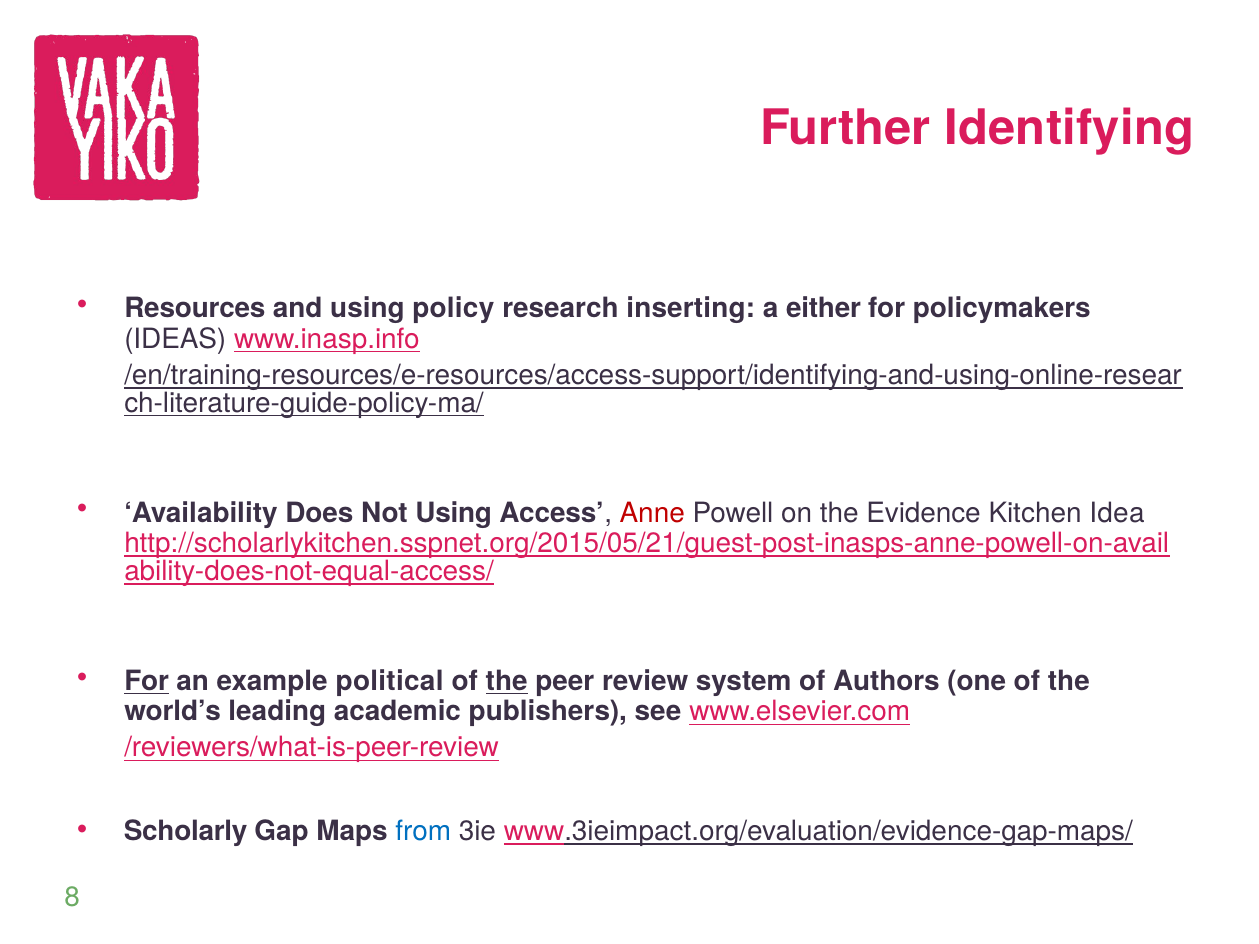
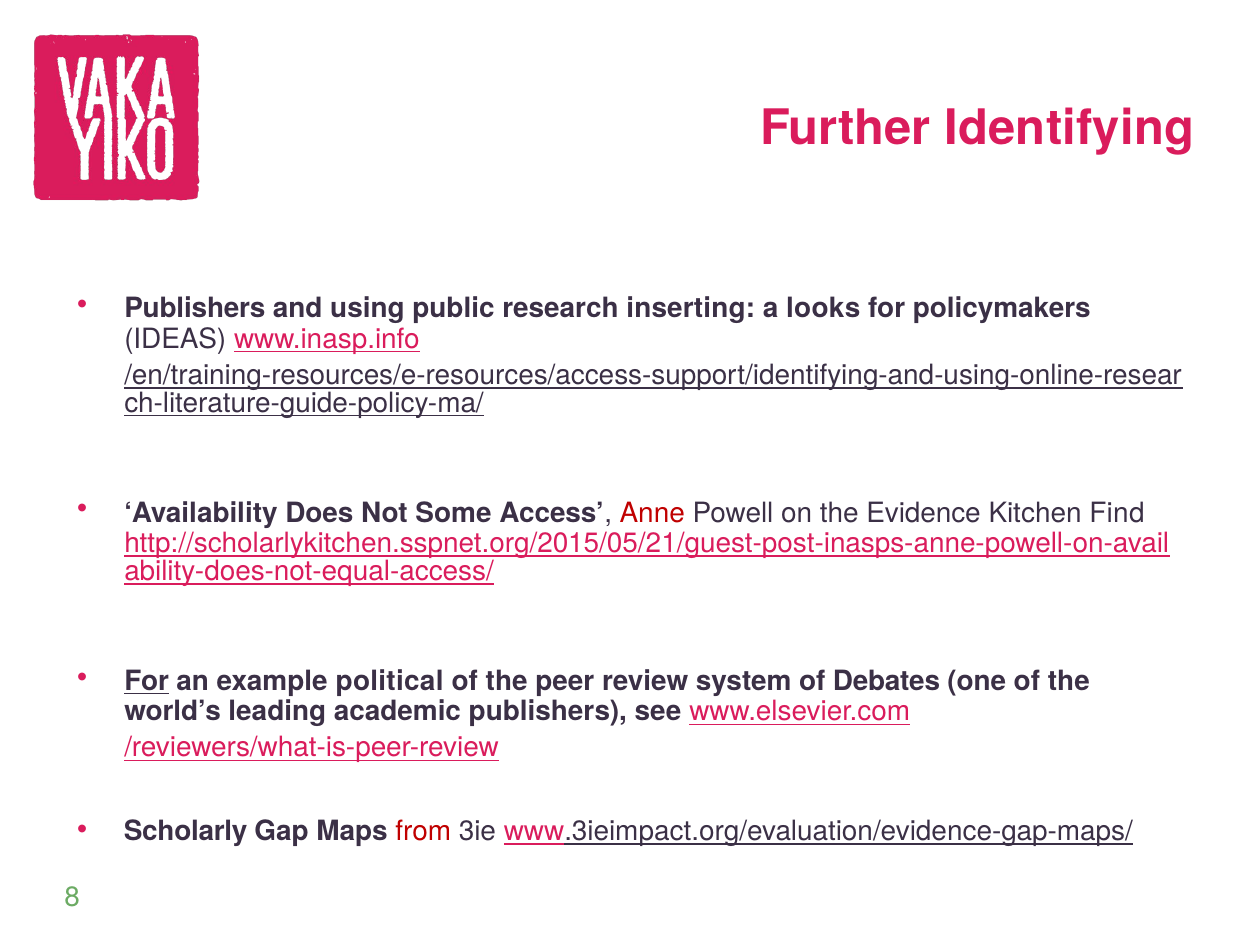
Resources: Resources -> Publishers (195, 309)
policy: policy -> public (453, 309)
either: either -> looks (823, 309)
Not Using: Using -> Some (454, 513)
Idea: Idea -> Find (1117, 513)
the underline: present -> none (507, 682)
Authors: Authors -> Debates (887, 682)
from colour: blue -> red (423, 831)
